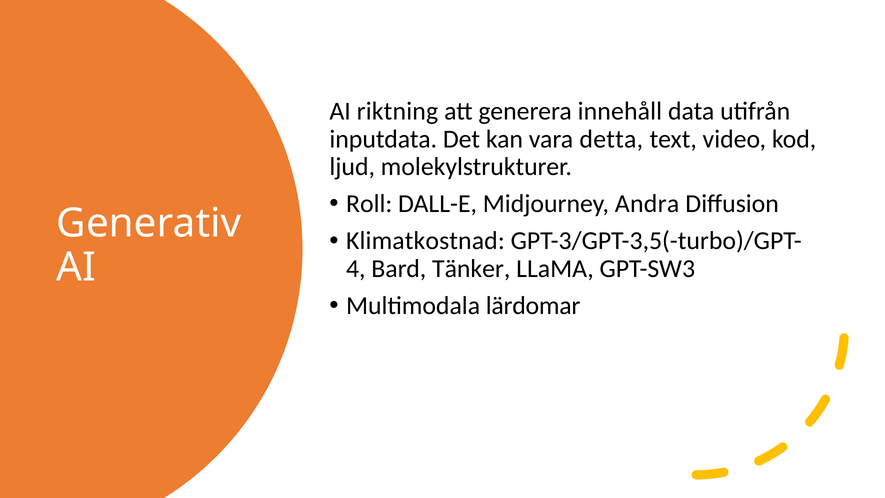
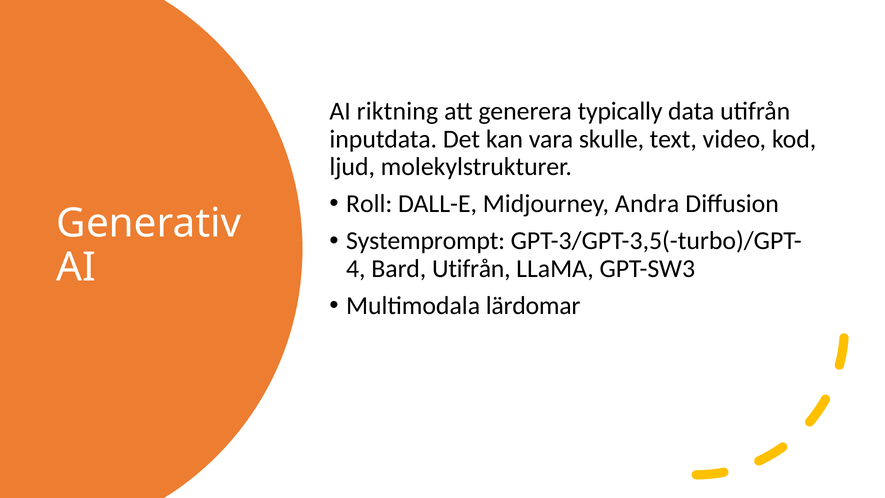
innehåll: innehåll -> typically (620, 111)
detta: detta -> skulle (612, 139)
Klimatkostnad: Klimatkostnad -> Systemprompt (426, 241)
Bard Tänker: Tänker -> Utifrån (471, 269)
